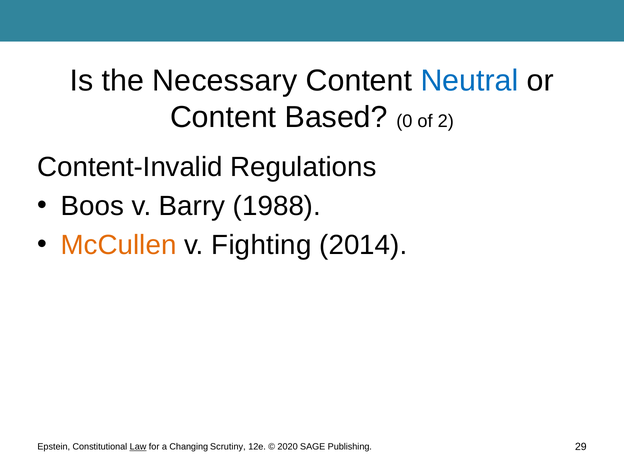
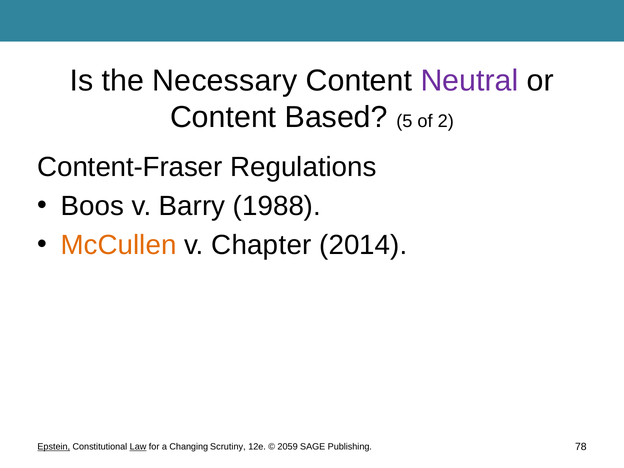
Neutral colour: blue -> purple (469, 81)
0: 0 -> 5 (404, 121)
Content-Invalid: Content-Invalid -> Content-Fraser (130, 167)
Fighting: Fighting -> Chapter (261, 245)
Epstein underline: none -> present (54, 447)
2020: 2020 -> 2059 (288, 447)
29: 29 -> 78 (581, 447)
